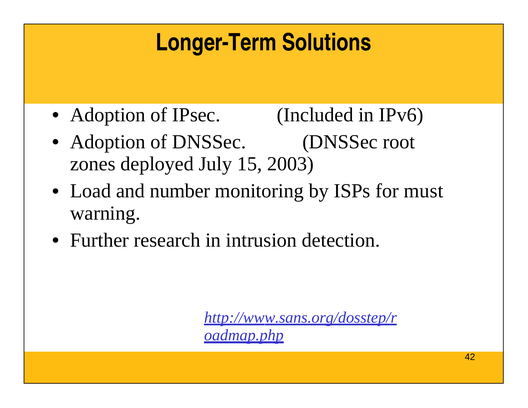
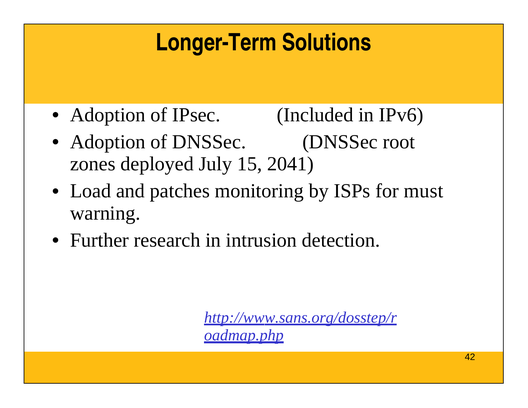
2003: 2003 -> 2041 (290, 164)
number: number -> patches (180, 191)
